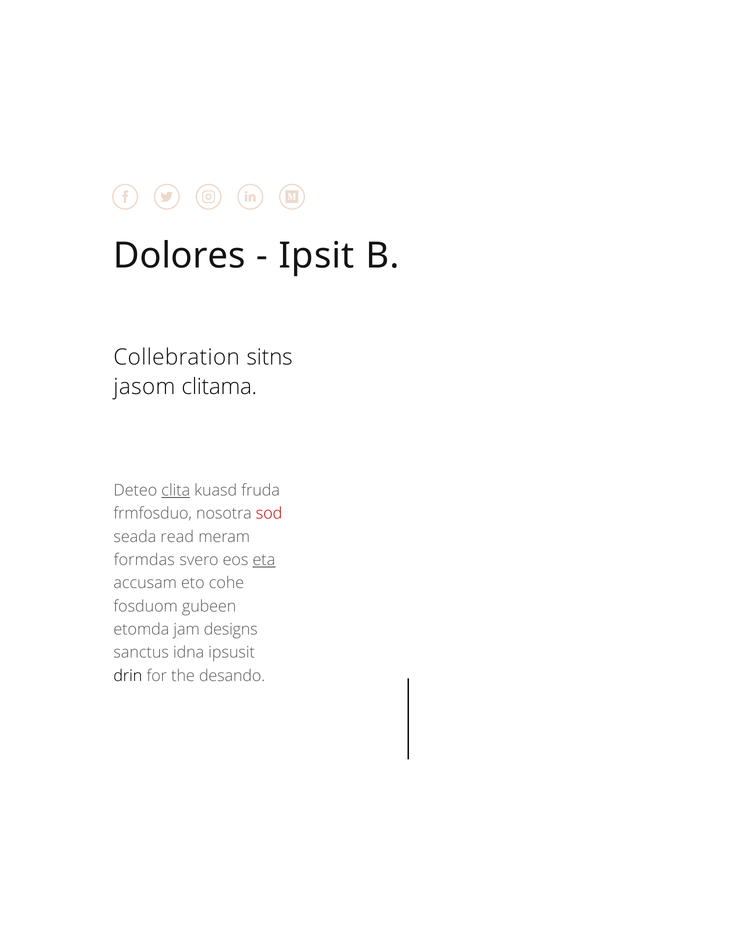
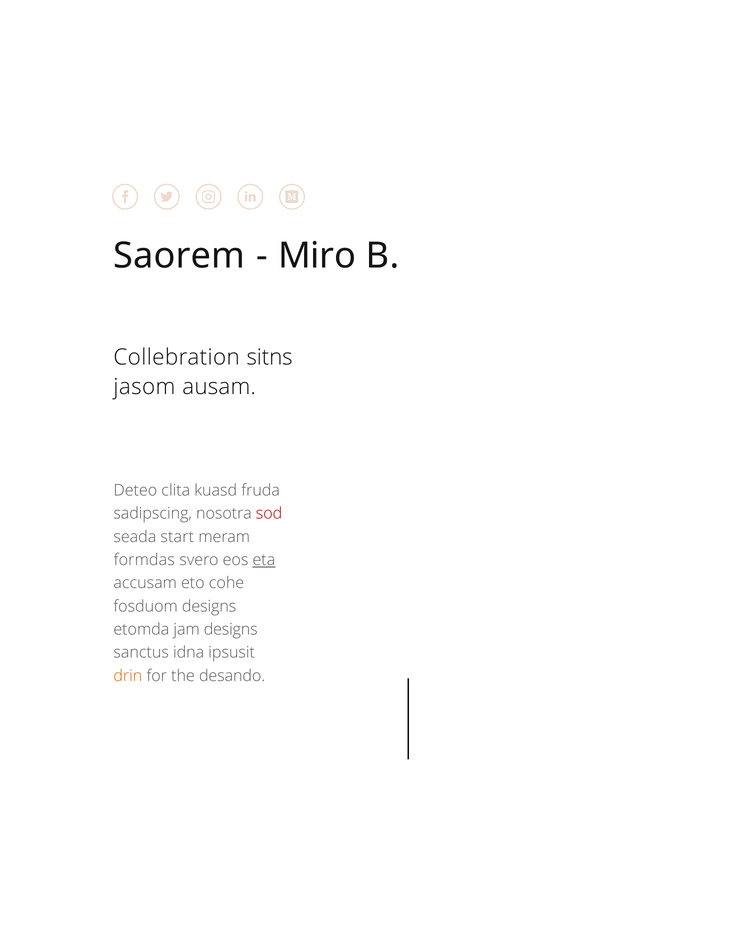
Dolores: Dolores -> Saorem (179, 256)
Ipsit: Ipsit -> Miro (317, 256)
clitama: clitama -> ausam (219, 387)
clita underline: present -> none (176, 490)
frmfosduo: frmfosduo -> sadipscing (153, 513)
read: read -> start (177, 536)
fosduom gubeen: gubeen -> designs (209, 606)
drin colour: black -> orange (128, 675)
